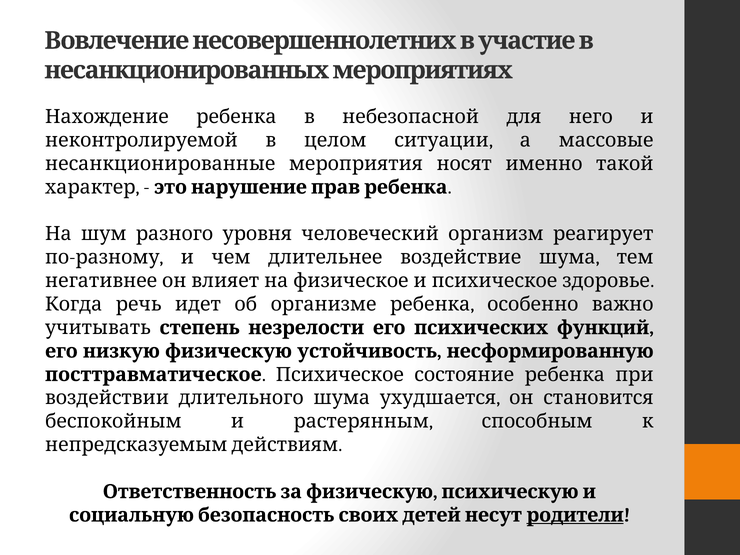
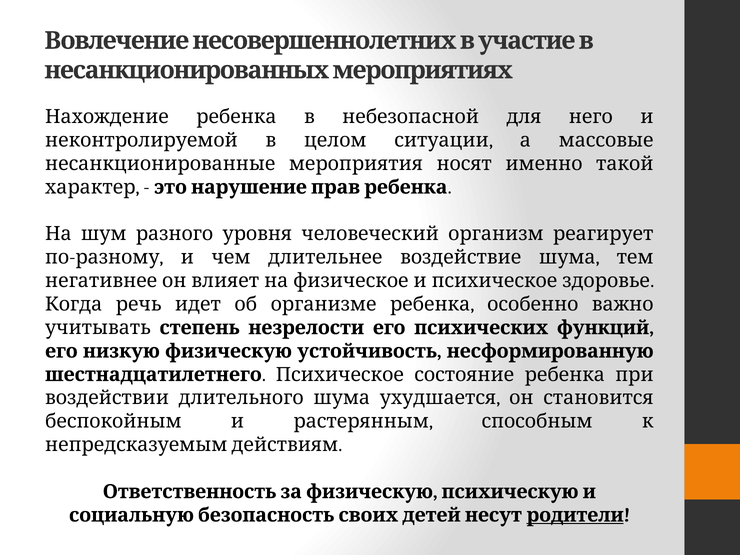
посттравматическое: посттравматическое -> шестнадцатилетнего (153, 375)
